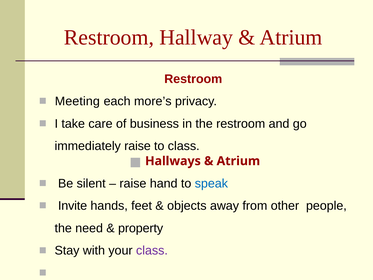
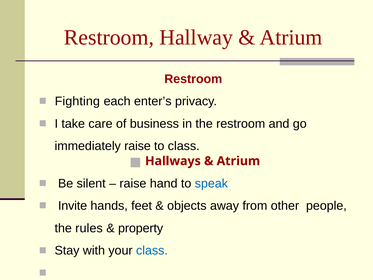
Meeting: Meeting -> Fighting (77, 101)
more’s: more’s -> enter’s (153, 101)
need: need -> rules (89, 228)
class colour: purple -> blue (152, 250)
